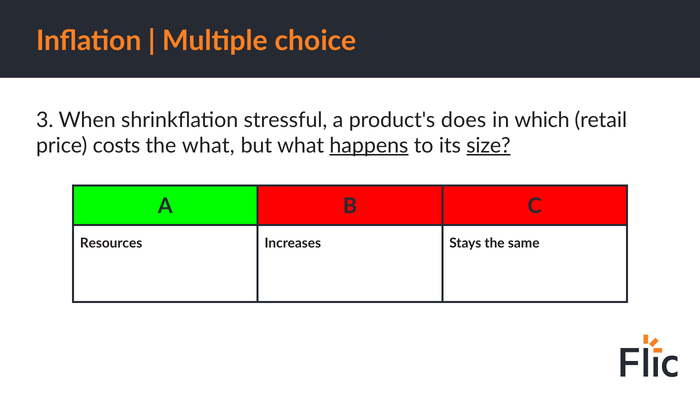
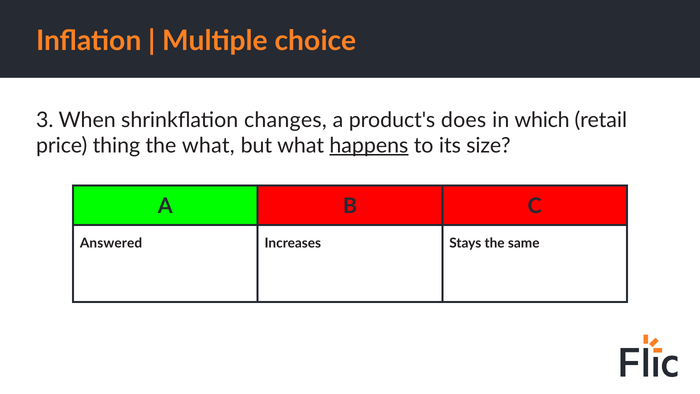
stressful: stressful -> changes (285, 120)
costs: costs -> thing (116, 146)
size underline: present -> none (488, 146)
Resources: Resources -> Answered (111, 243)
